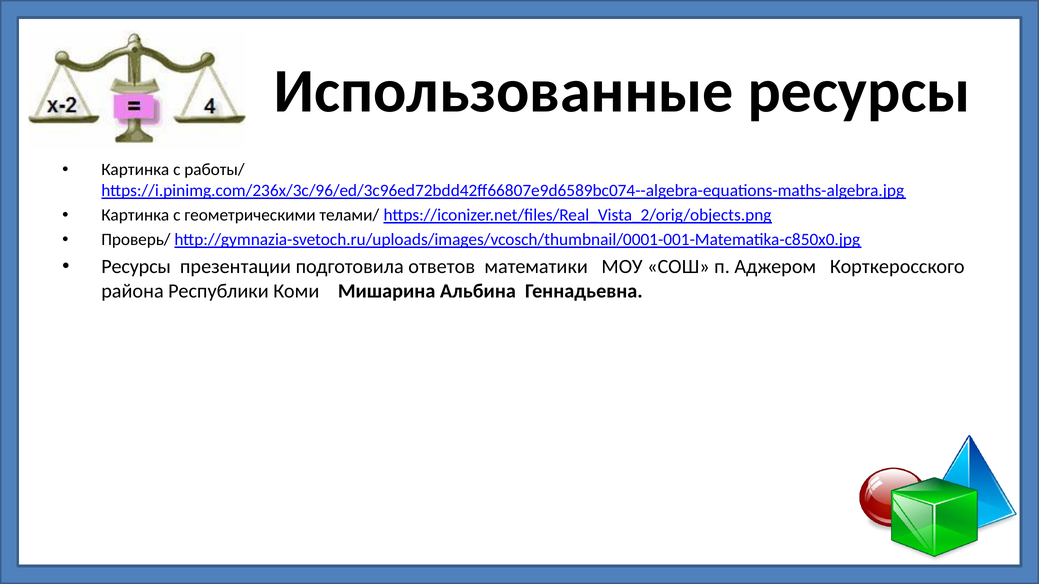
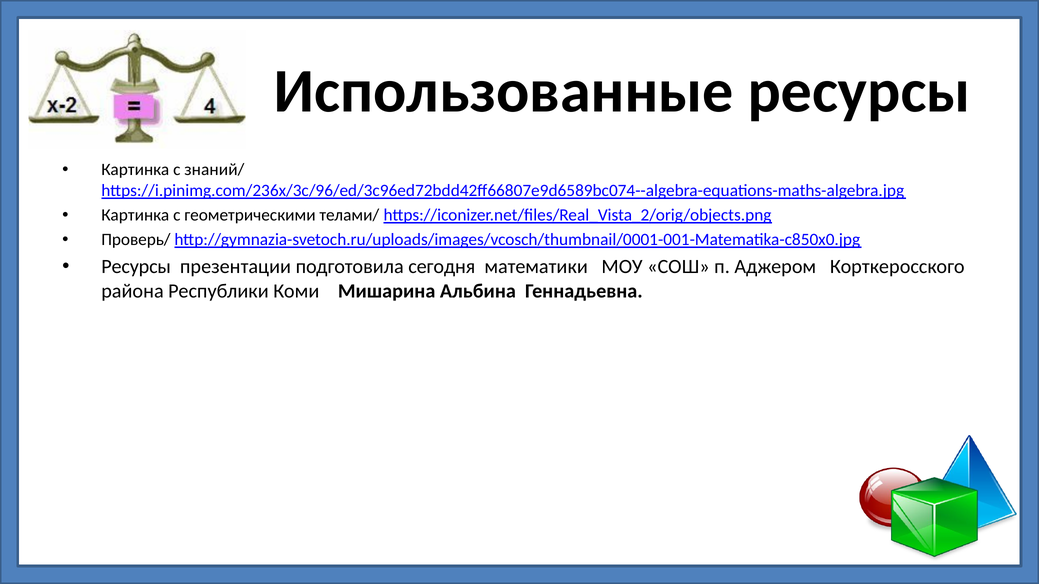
работы/: работы/ -> знаний/ (214, 170)
ответов: ответов -> сегодня (442, 267)
